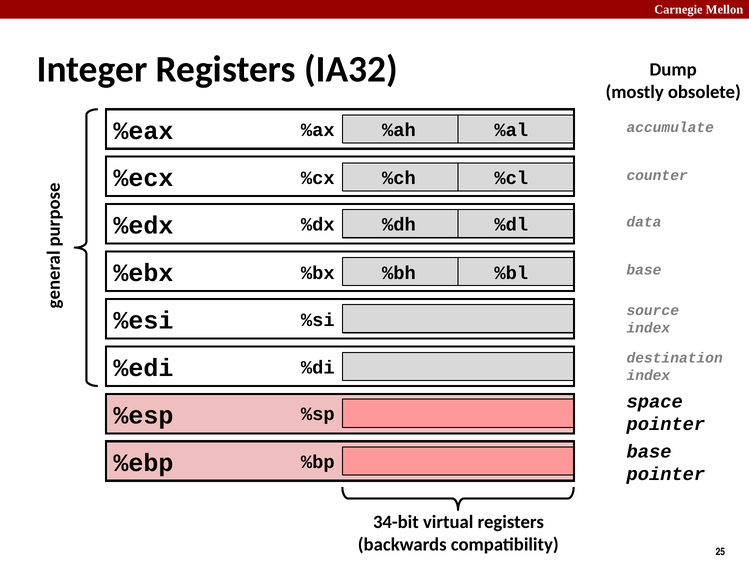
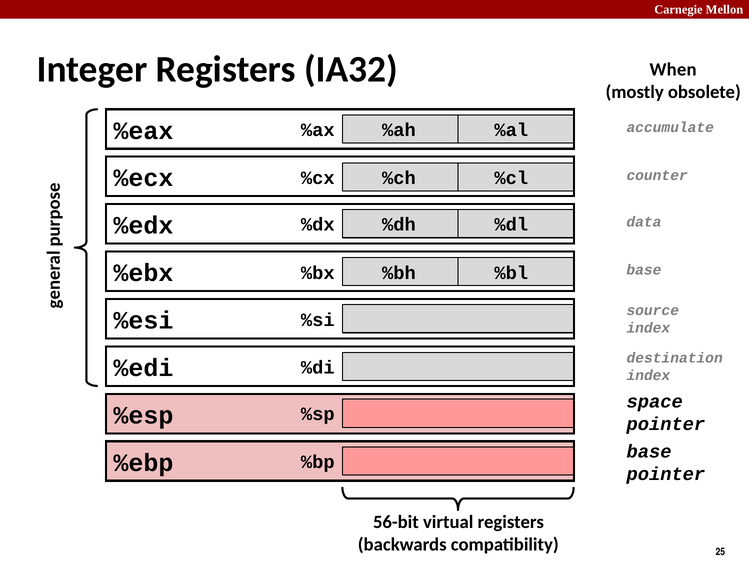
Dump: Dump -> When (673, 69)
34-bit: 34-bit -> 56-bit (396, 522)
